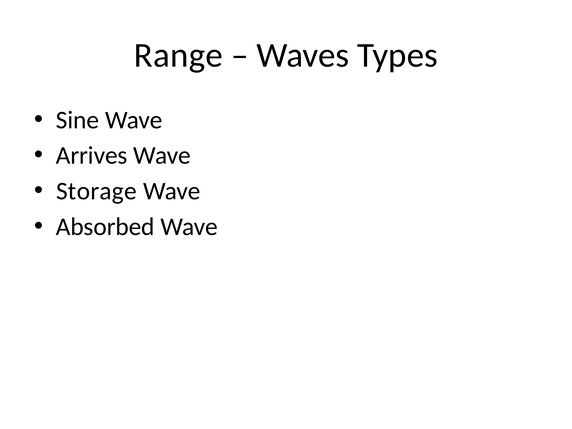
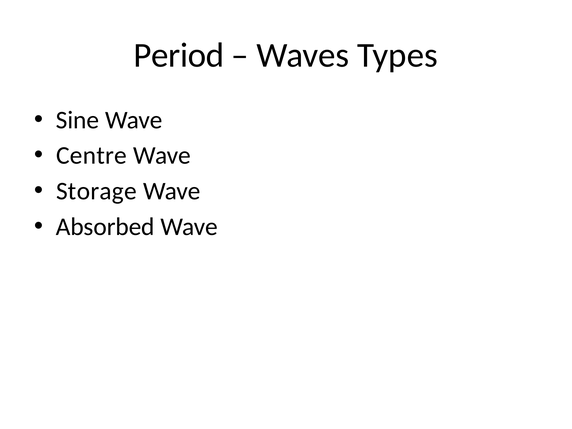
Range: Range -> Period (179, 55)
Arrives: Arrives -> Centre (92, 156)
